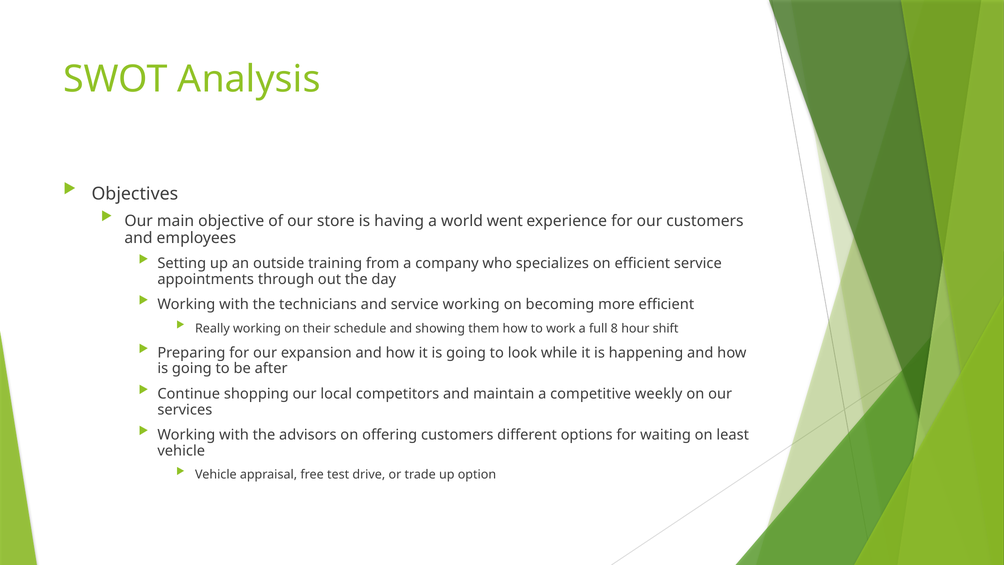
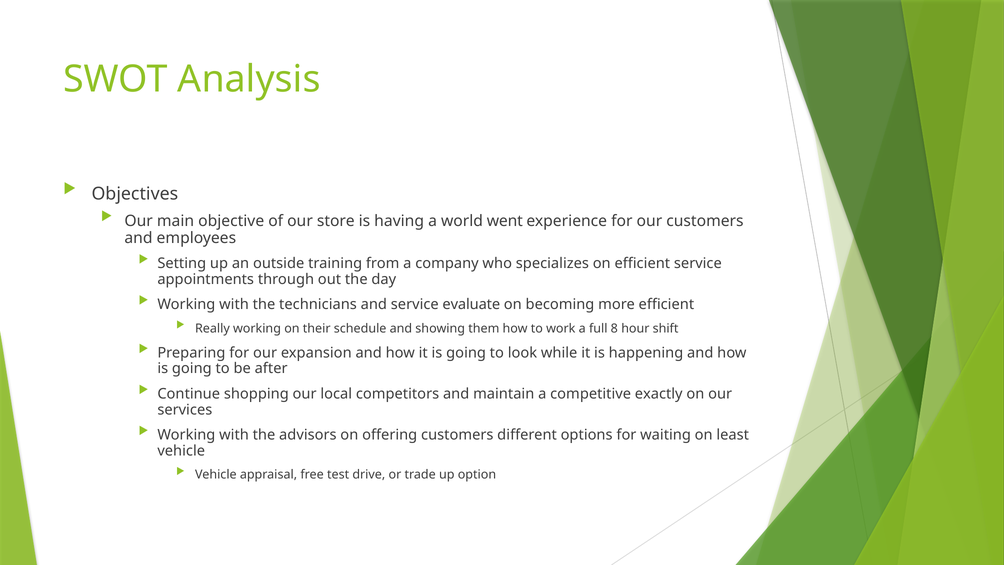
service working: working -> evaluate (471, 304)
weekly: weekly -> exactly (659, 394)
